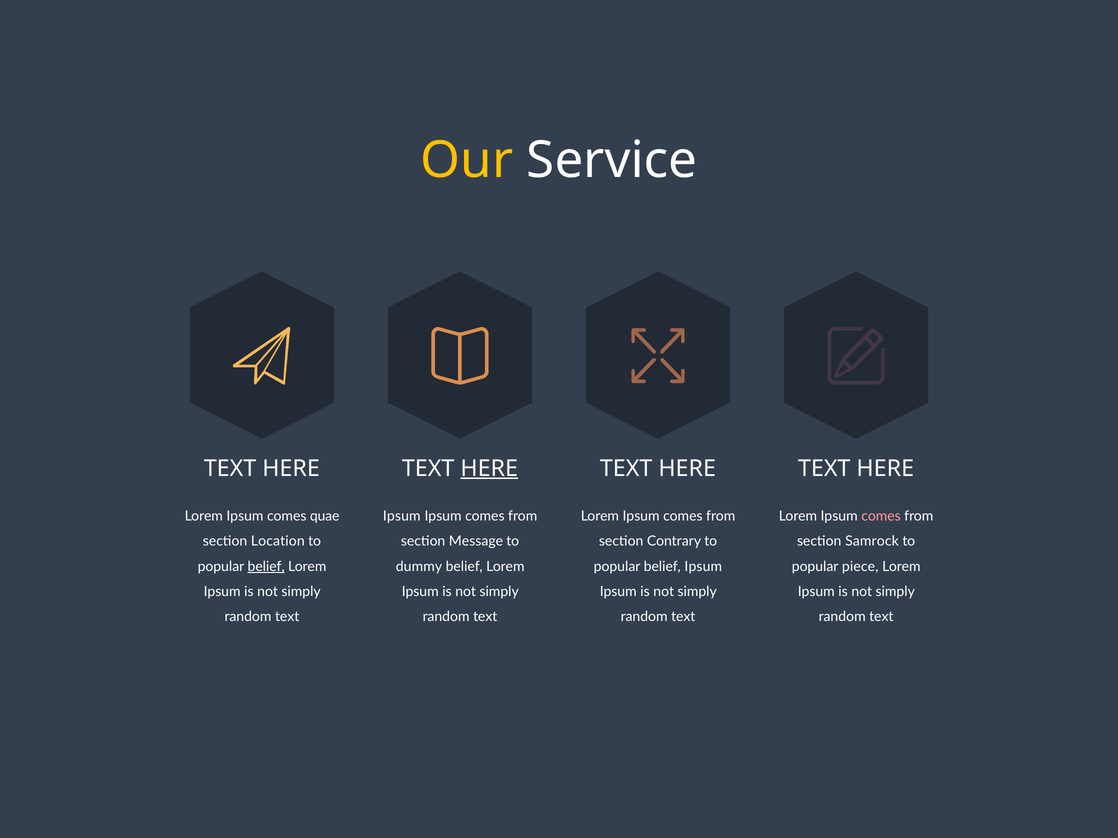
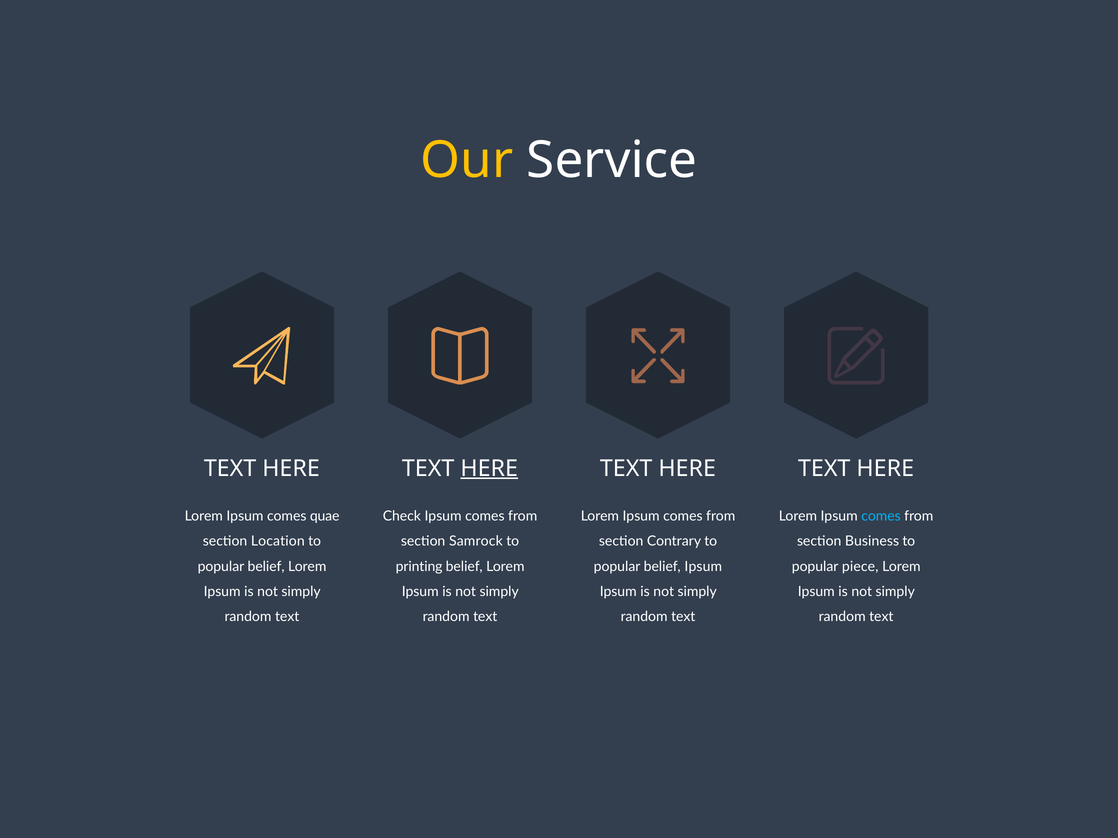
Ipsum: Ipsum -> Check (402, 516)
comes colour: pink -> light blue (881, 516)
Message: Message -> Samrock (476, 542)
Samrock: Samrock -> Business (872, 542)
belief underline: present -> none (266, 567)
dummy: dummy -> printing (419, 567)
